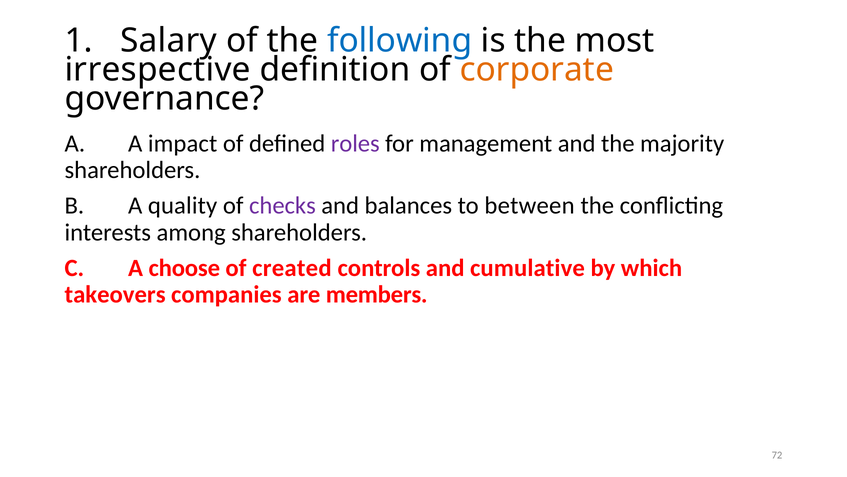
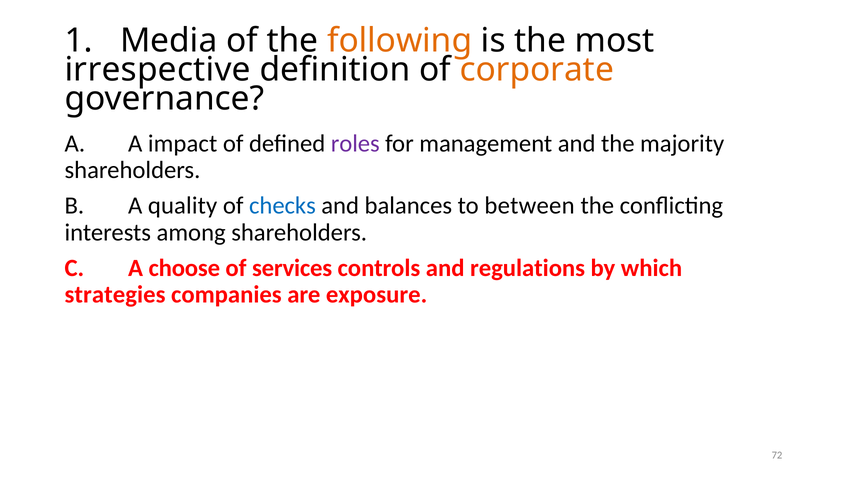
Salary: Salary -> Media (169, 41)
following colour: blue -> orange (400, 41)
checks colour: purple -> blue (282, 205)
created: created -> services (292, 268)
cumulative: cumulative -> regulations (528, 268)
takeovers: takeovers -> strategies (115, 294)
members: members -> exposure (377, 294)
